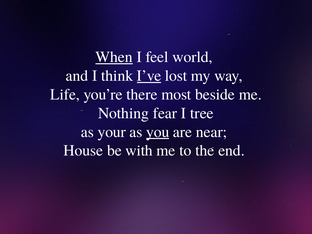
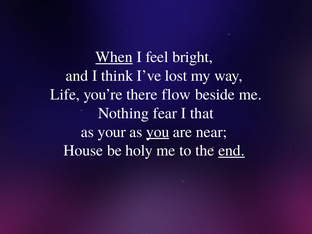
world: world -> bright (193, 57)
I’ve underline: present -> none (149, 76)
most: most -> flow (176, 94)
tree: tree -> that (202, 113)
with: with -> holy (139, 151)
end underline: none -> present (231, 151)
